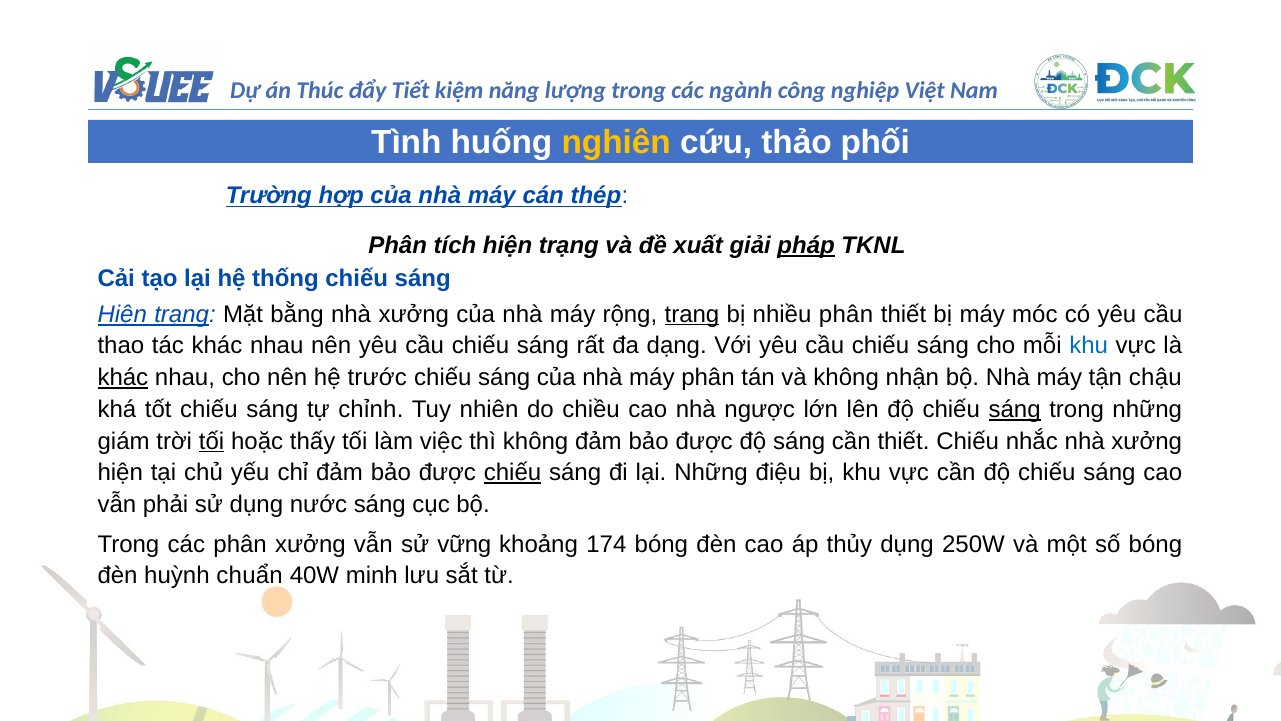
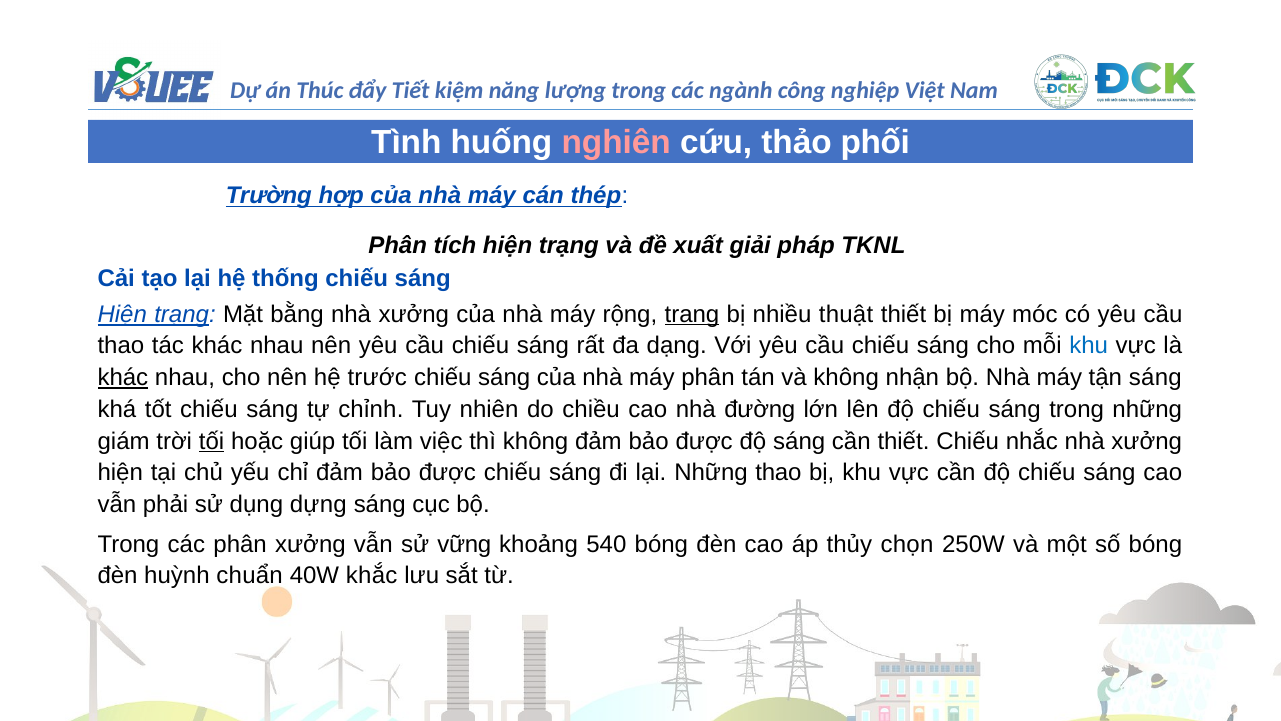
nghiên colour: yellow -> pink (616, 142)
pháp underline: present -> none (806, 245)
nhiều phân: phân -> thuật (846, 314)
tận chậu: chậu -> sáng (1155, 378)
ngược: ngược -> đường (760, 409)
sáng underline: present -> none (1015, 409)
thấy: thấy -> giúp (313, 441)
chiếu underline: present -> none (513, 473)
Những điệu: điệu -> thao (778, 473)
nước: nước -> dựng (318, 504)
174: 174 -> 540 (606, 544)
thủy dụng: dụng -> chọn (907, 544)
minh: minh -> khắc (372, 576)
